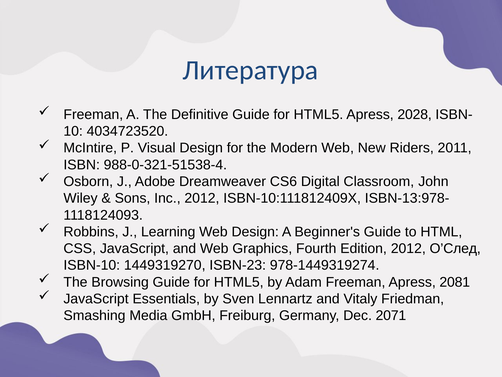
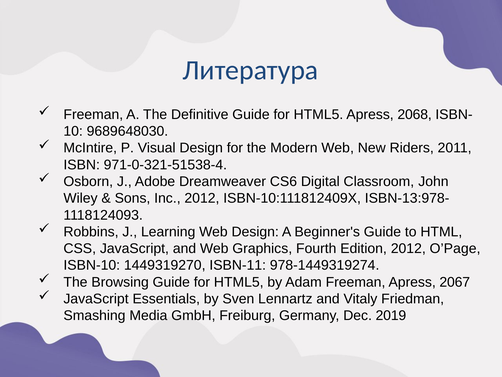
2028: 2028 -> 2068 (415, 114)
4034723520: 4034723520 -> 9689648030 (127, 131)
988-0-321-51538-4: 988-0-321-51538-4 -> 971-0-321-51538-4 (165, 165)
O’След: O’След -> O’Page (455, 248)
ISBN-23: ISBN-23 -> ISBN-11 (238, 265)
2081: 2081 -> 2067 (455, 282)
2071: 2071 -> 2019 (391, 315)
